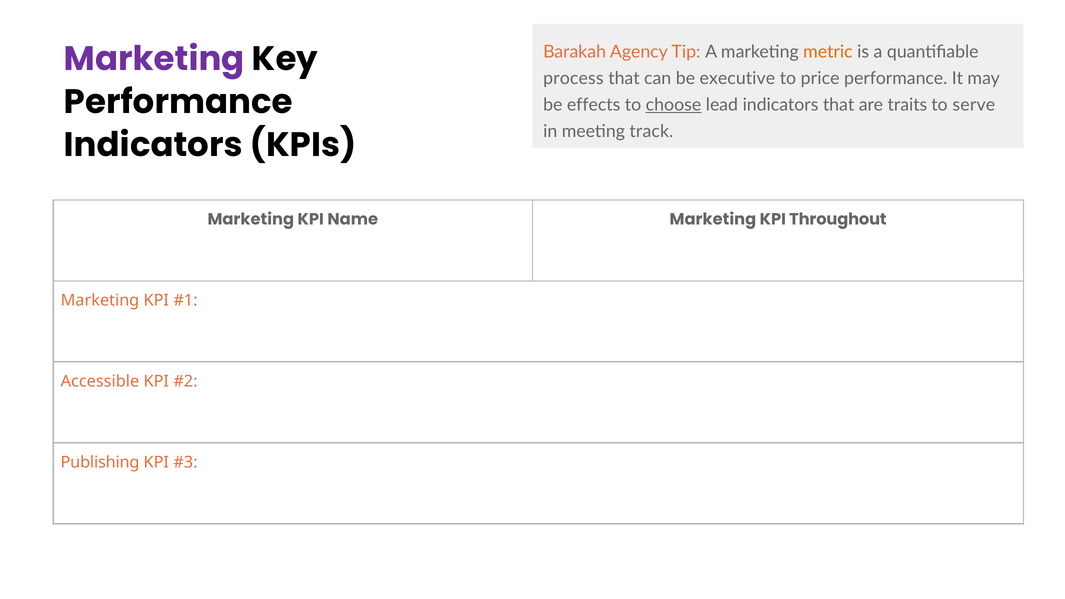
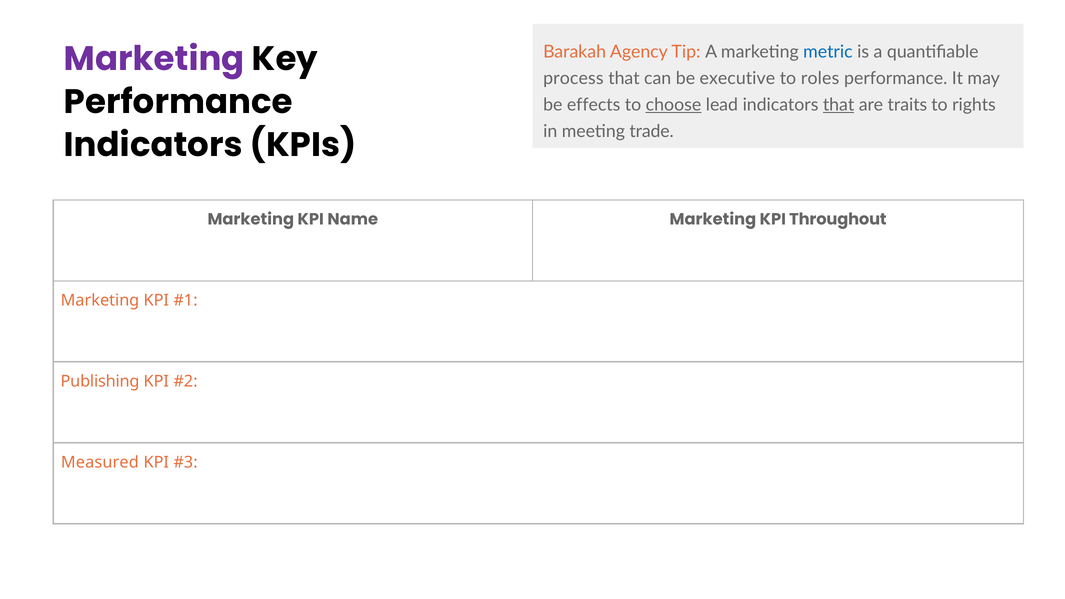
metric colour: orange -> blue (828, 52)
price: price -> roles (820, 78)
that underline: none -> present (839, 105)
serve: serve -> rights (974, 105)
track: track -> trade (652, 132)
Accessible: Accessible -> Publishing (100, 381)
Publishing: Publishing -> Measured (100, 462)
